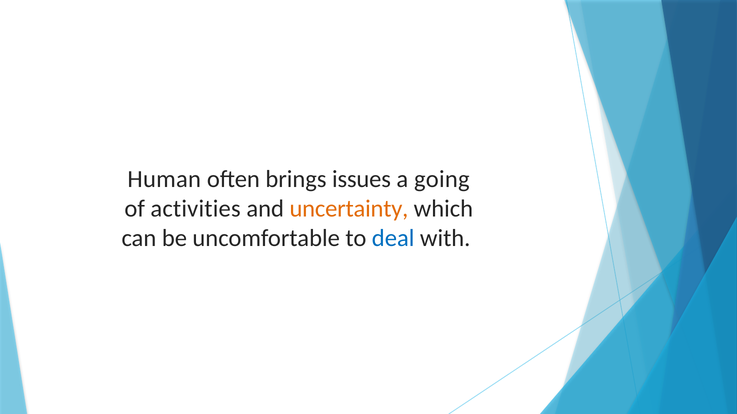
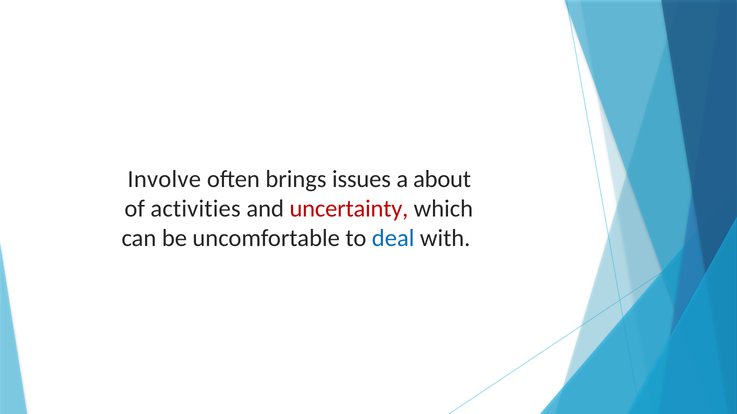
Human: Human -> Involve (164, 180)
going: going -> about (442, 180)
uncertainty colour: orange -> red (349, 209)
